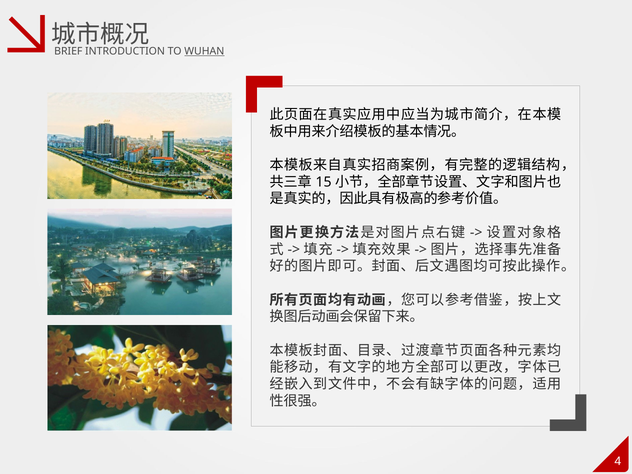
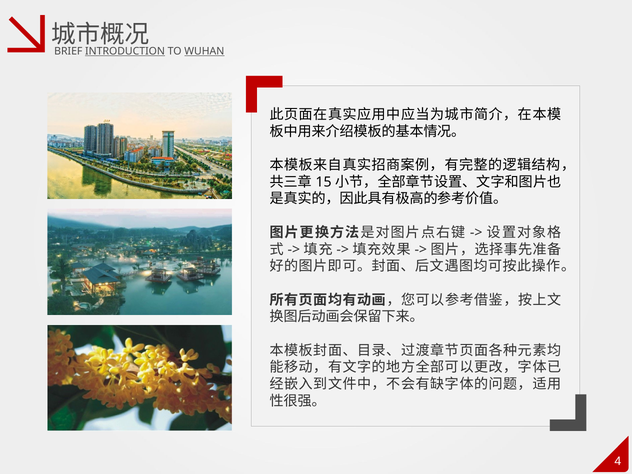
INTRODUCTION underline: none -> present (125, 51)
